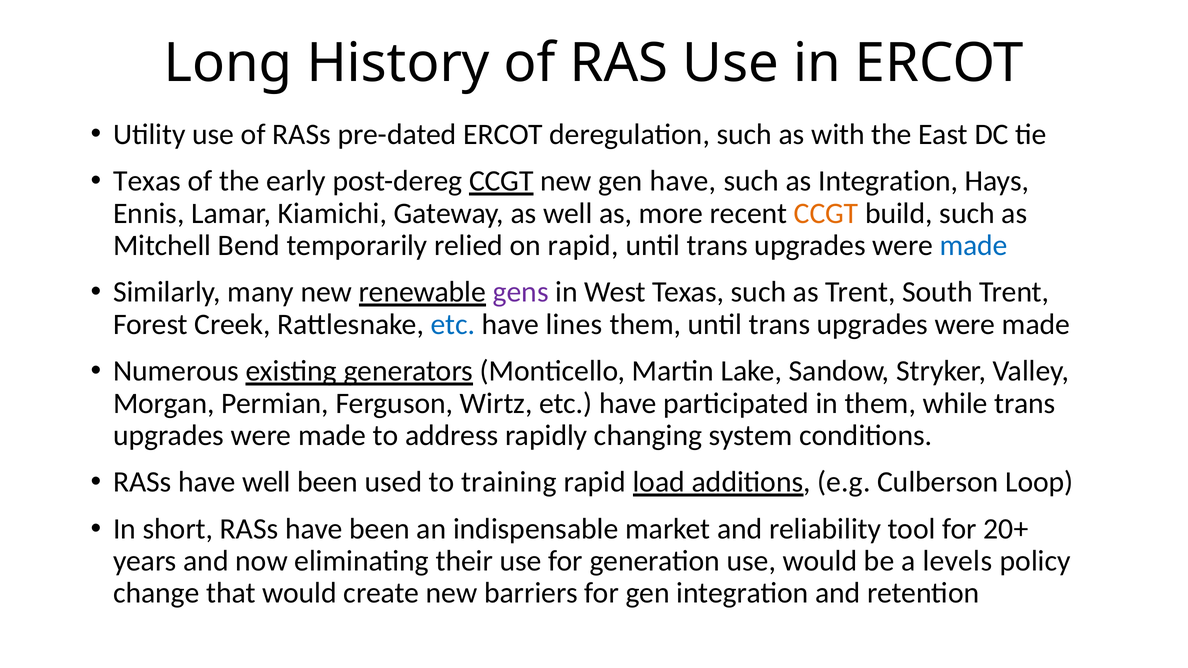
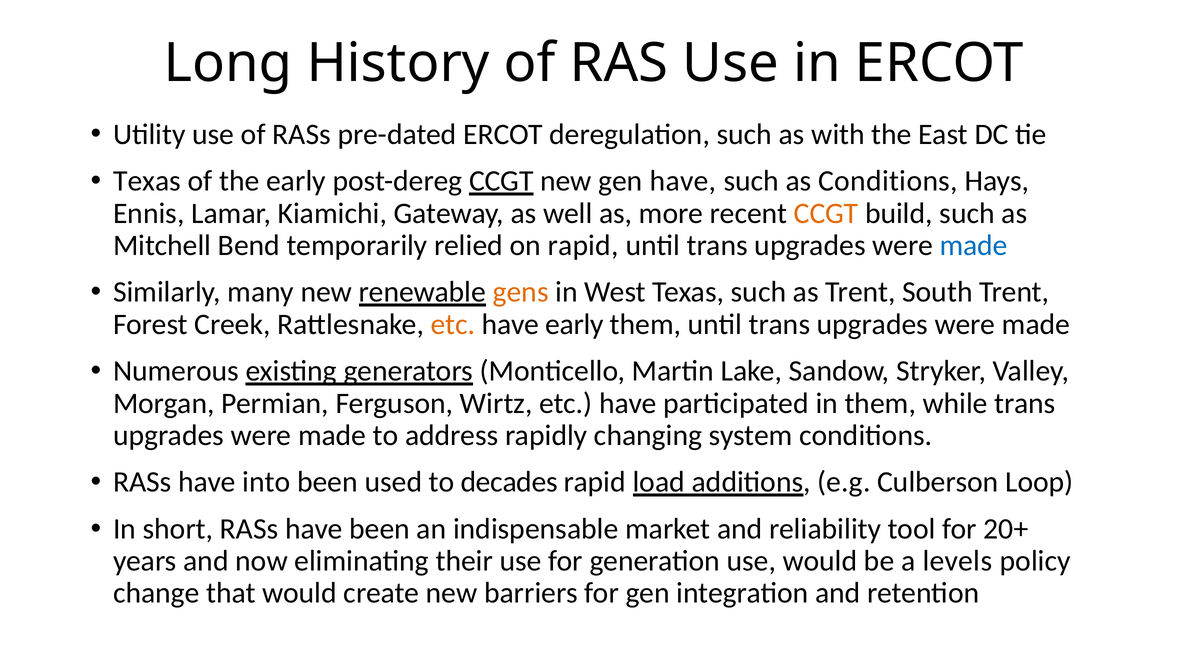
as Integration: Integration -> Conditions (888, 181)
gens colour: purple -> orange (521, 292)
etc colour: blue -> orange (453, 324)
have lines: lines -> early (574, 324)
have well: well -> into (266, 482)
training: training -> decades (509, 482)
